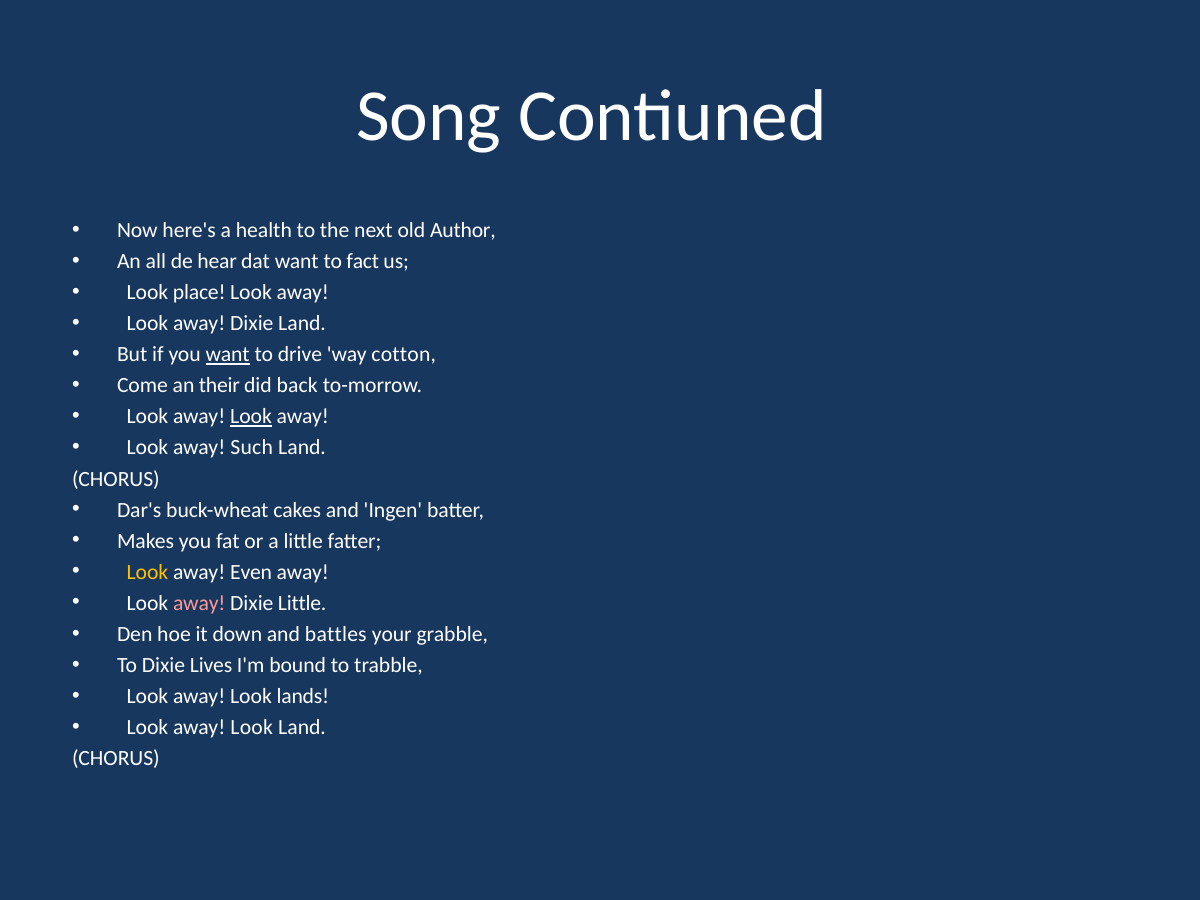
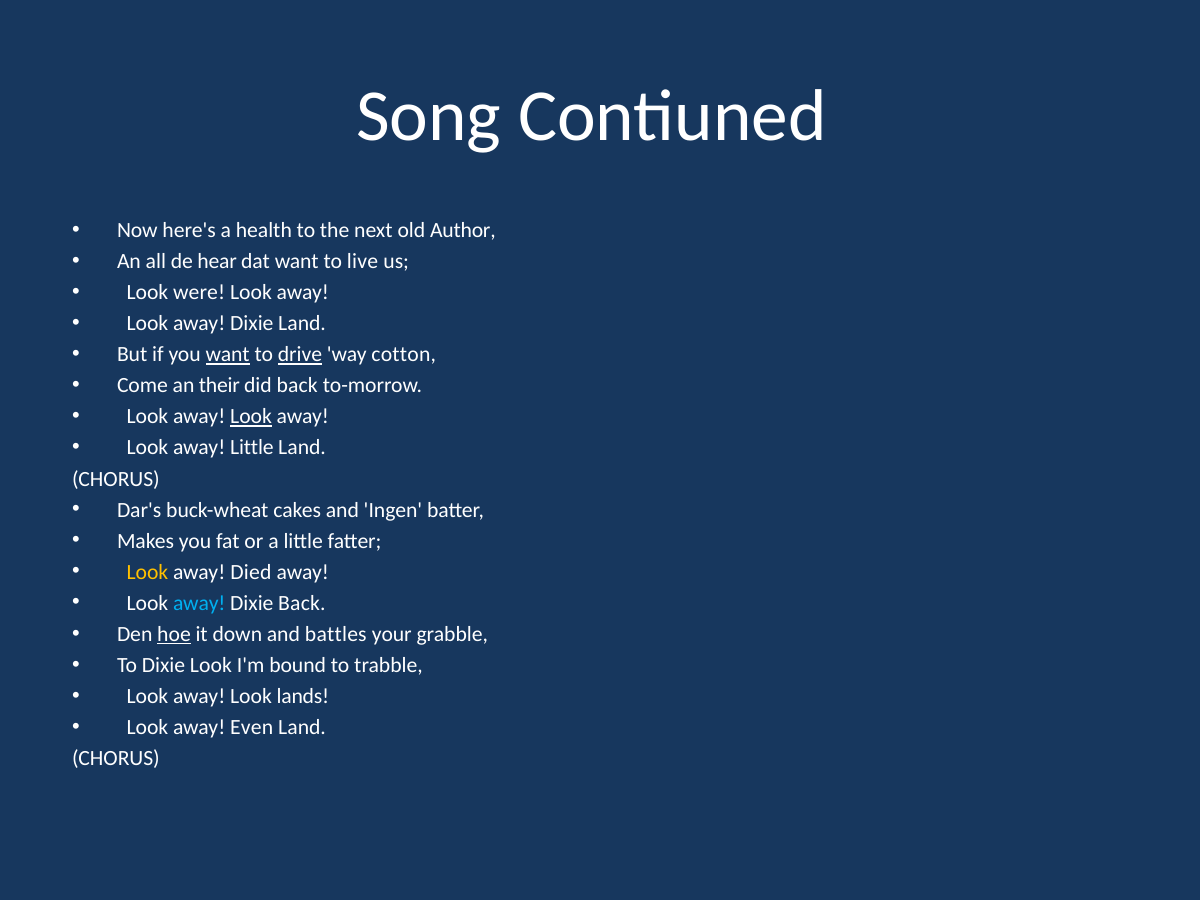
fact: fact -> live (363, 262)
place: place -> were (199, 293)
drive underline: none -> present (300, 355)
away Such: Such -> Little (252, 448)
Even: Even -> Died (251, 572)
away colour: pink -> light blue (199, 603)
Dixie Little: Little -> Back (302, 603)
hoe underline: none -> present (174, 634)
Dixie Lives: Lives -> Look (211, 665)
Look: Look -> Even (252, 727)
